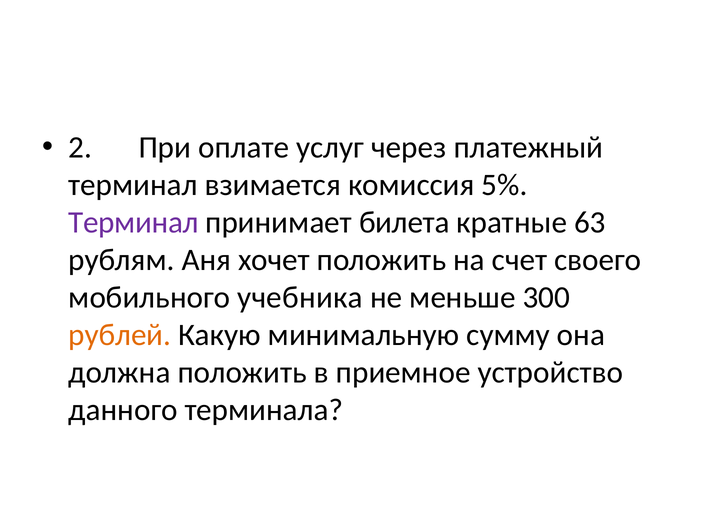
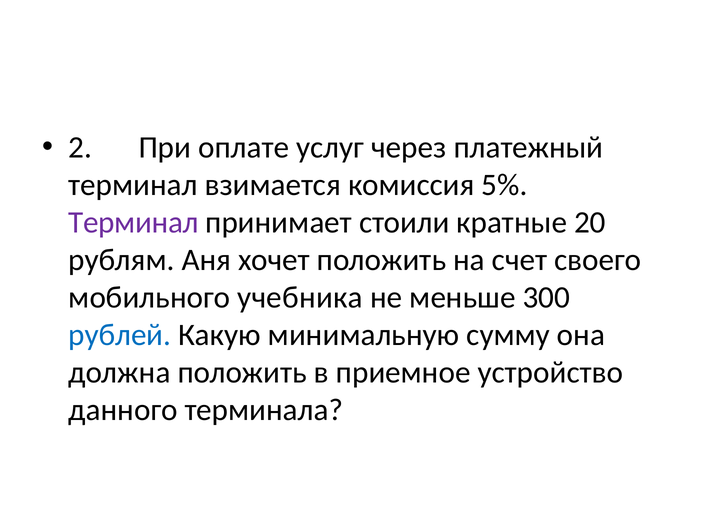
билета: билета -> стоили (404, 222)
63: 63 -> 20 (590, 222)
рублей colour: orange -> blue (120, 335)
